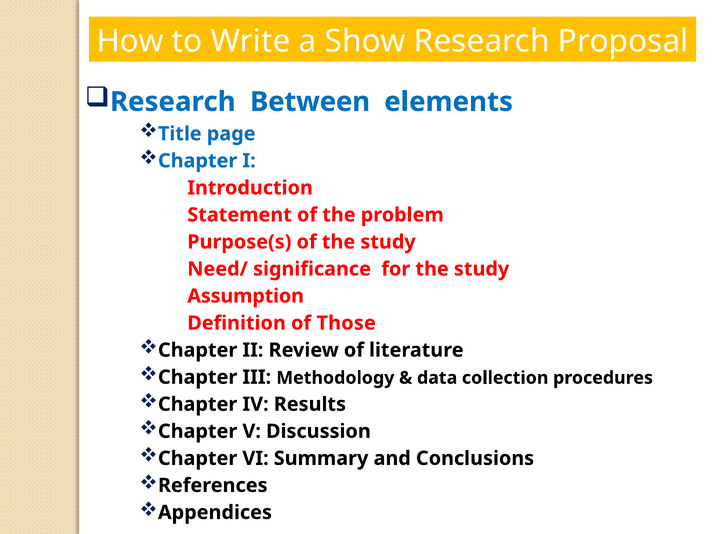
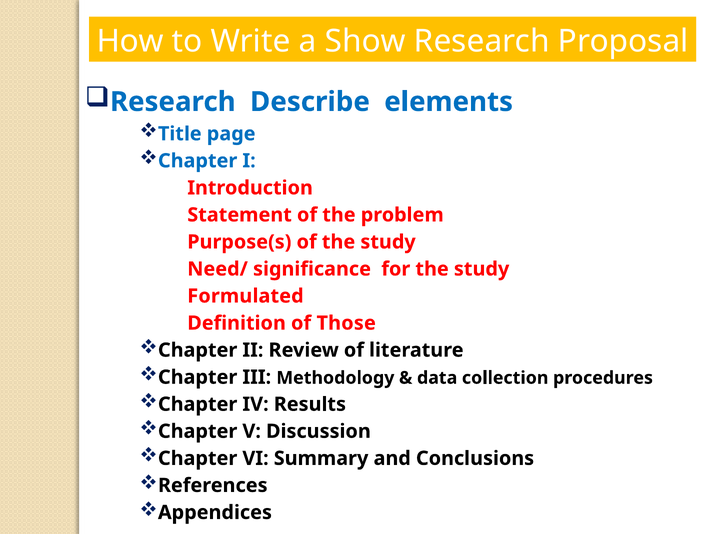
Between: Between -> Describe (310, 102)
Assumption: Assumption -> Formulated (246, 296)
